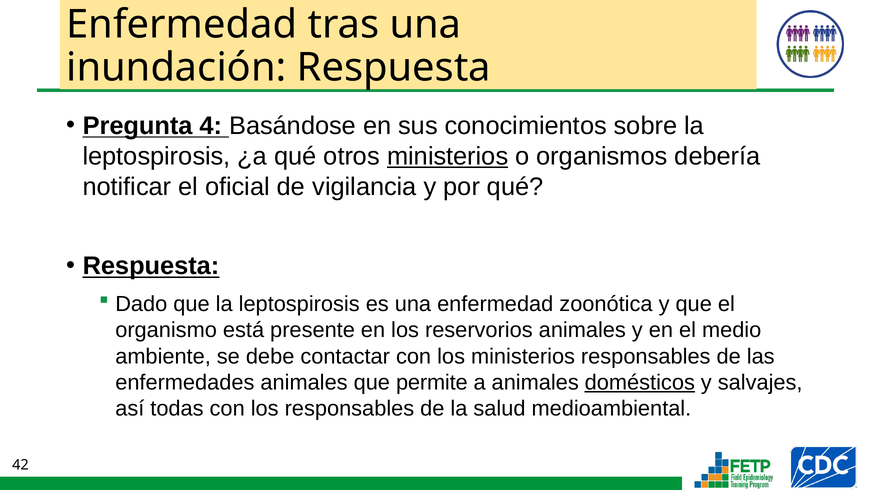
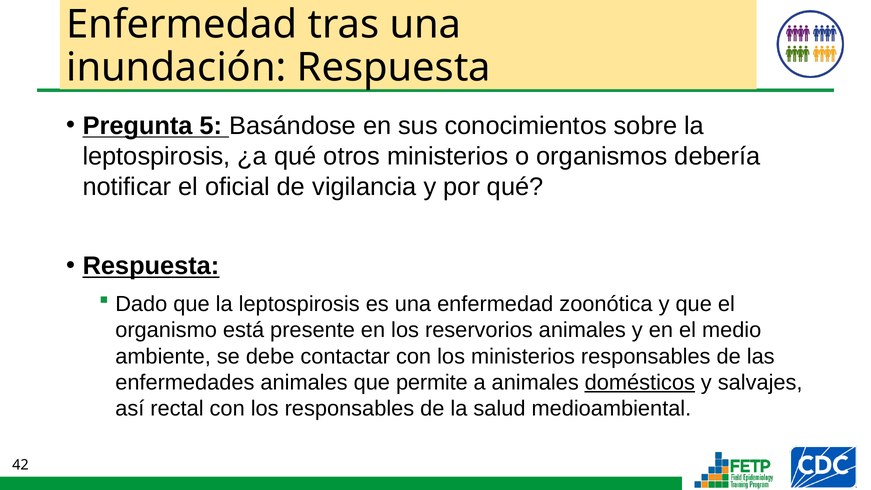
4: 4 -> 5 (211, 126)
ministerios underline: present -> none (448, 156)
todas: todas -> rectal (177, 409)
